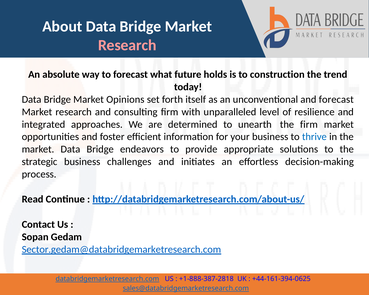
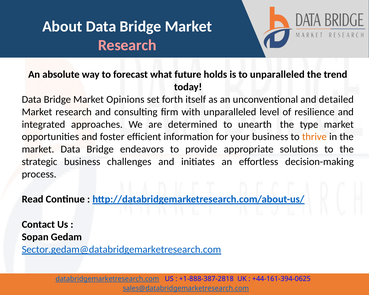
to construction: construction -> unparalleled (277, 74)
and forecast: forecast -> detailed (336, 99)
the firm: firm -> type (309, 124)
thrive colour: blue -> orange (314, 137)
